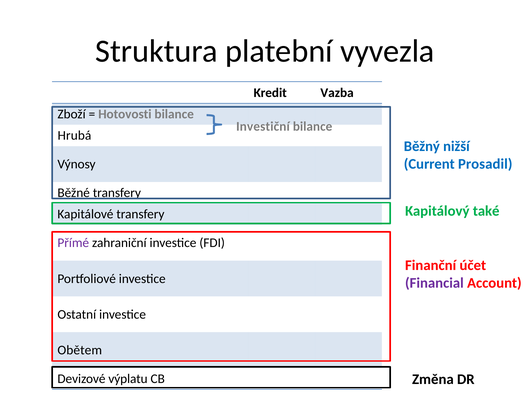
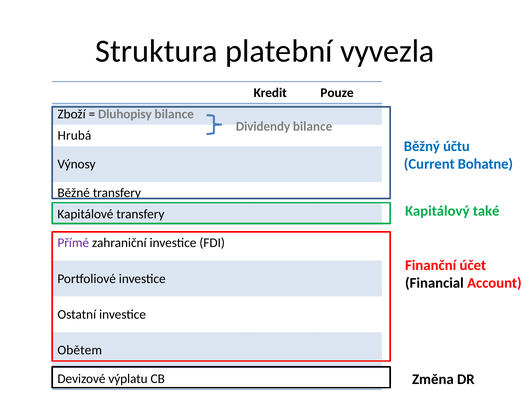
Vazba: Vazba -> Pouze (337, 93)
Hotovosti: Hotovosti -> Dluhopisy (125, 114)
Investiční: Investiční -> Dividendy (263, 127)
nižší: nižší -> účtu (456, 147)
Prosadil: Prosadil -> Bohatne (485, 164)
Financial colour: purple -> black (434, 283)
